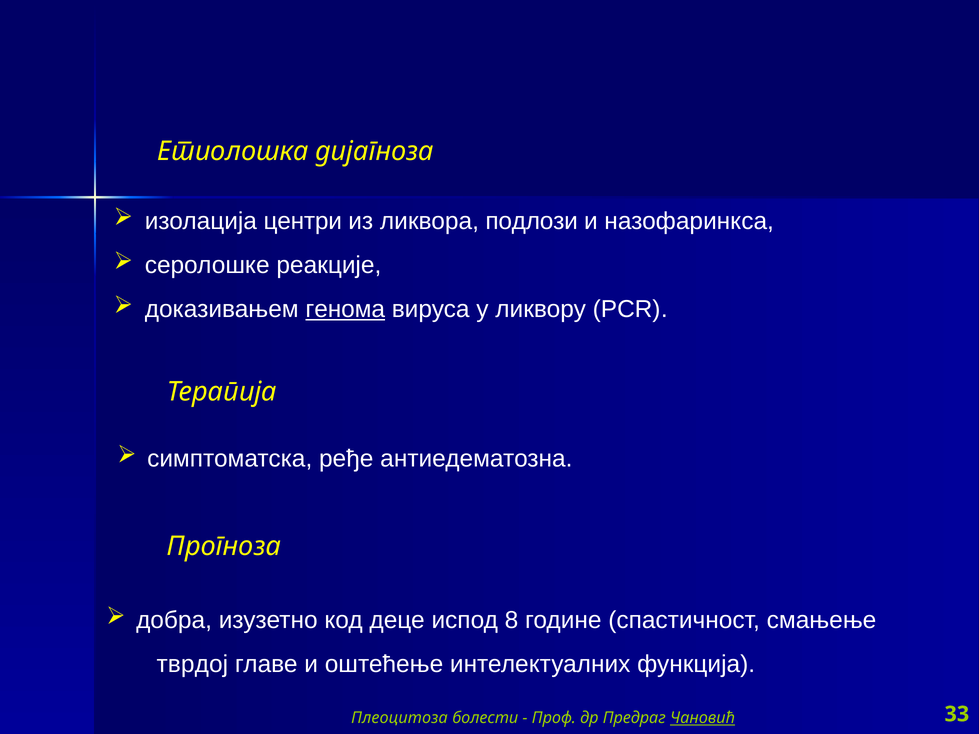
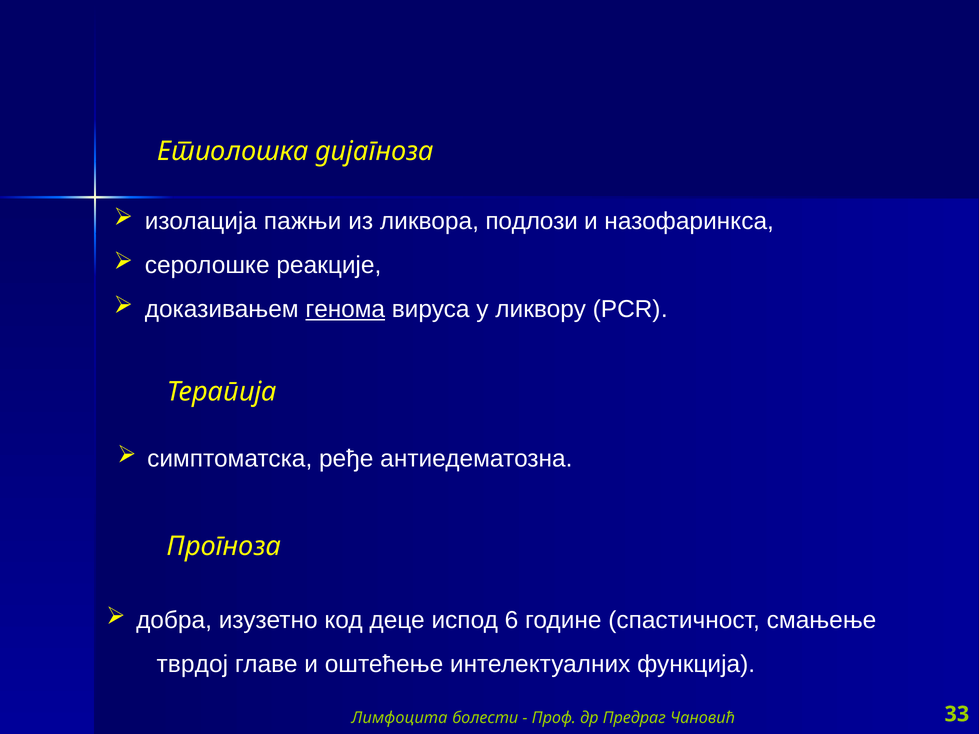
центри: центри -> пажњи (303, 221)
8: 8 -> 6 (512, 620)
Плеоцитоза: Плеоцитоза -> Лимфоцита (399, 718)
Чановић underline: present -> none (703, 718)
